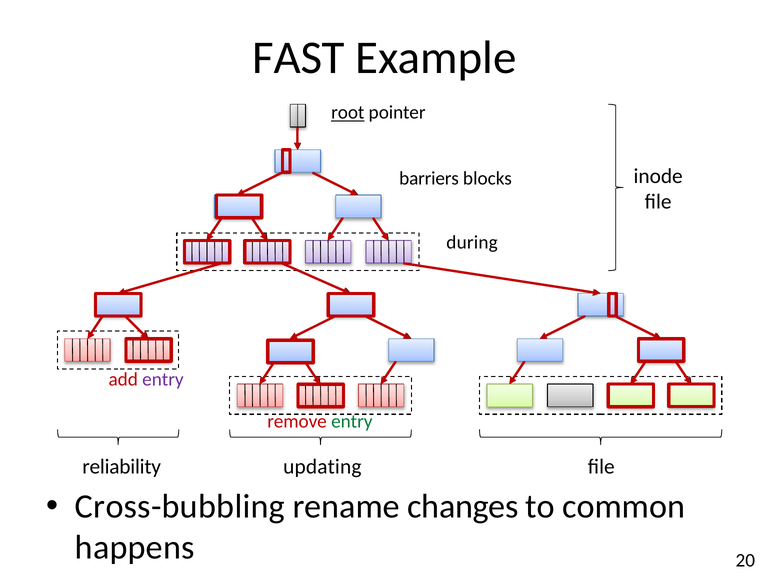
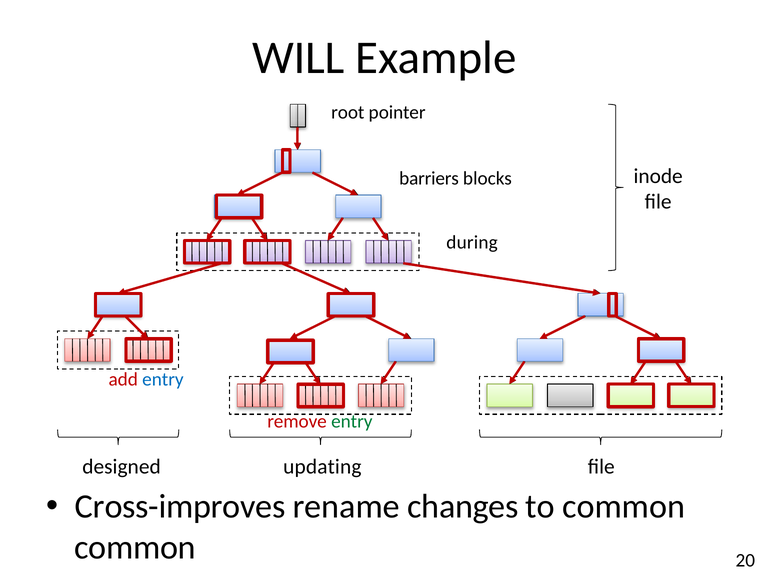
FAST: FAST -> WILL (298, 58)
root underline: present -> none (348, 113)
entry colour: purple -> blue (163, 380)
reliability: reliability -> designed (122, 467)
Cross-bubbling: Cross-bubbling -> Cross-improves (180, 507)
happens: happens -> common (135, 548)
